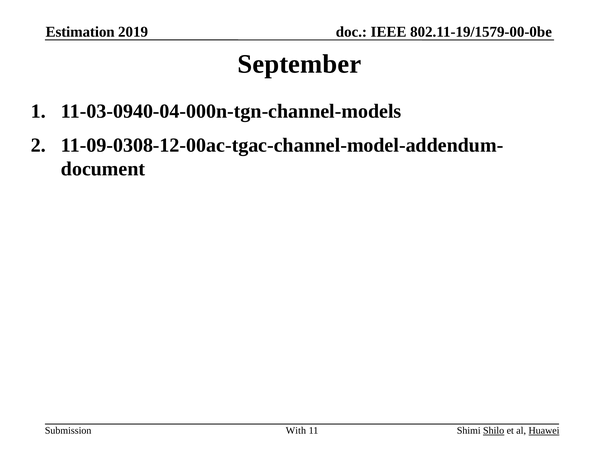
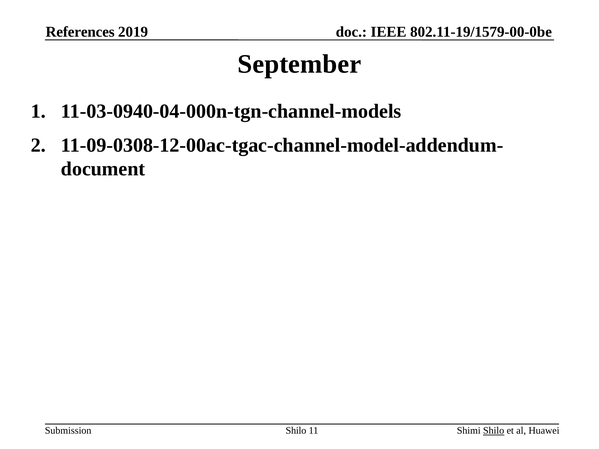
Estimation: Estimation -> References (80, 32)
With: With -> Shilo (296, 431)
Huawei underline: present -> none (544, 431)
